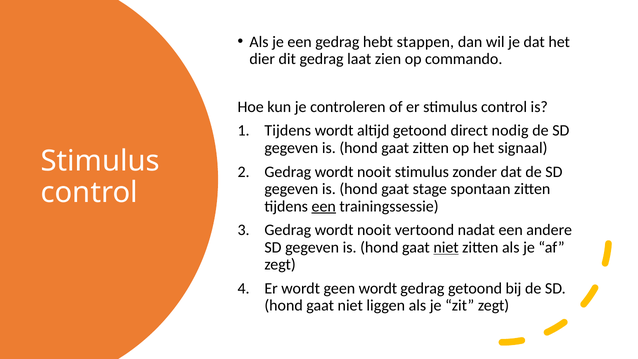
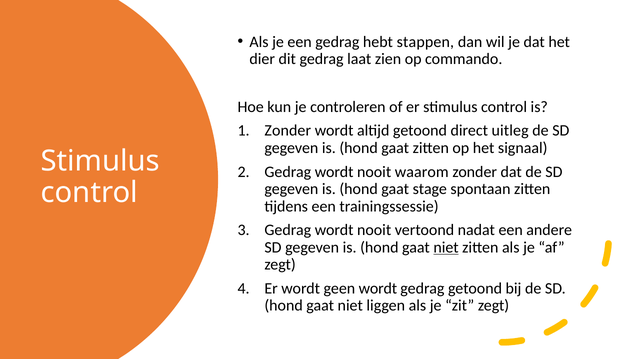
Tijdens: Tijdens -> Zonder (288, 131)
nodig: nodig -> uitleg (510, 131)
nooit stimulus: stimulus -> waarom (422, 172)
een underline: present -> none (324, 206)
